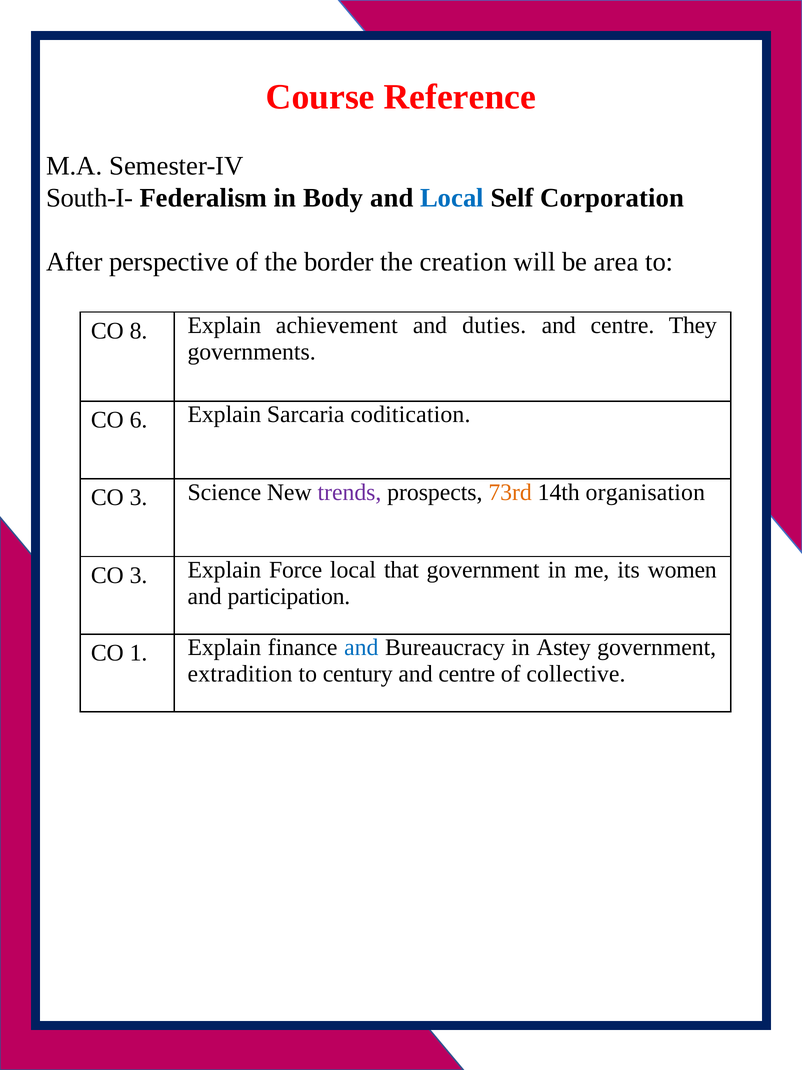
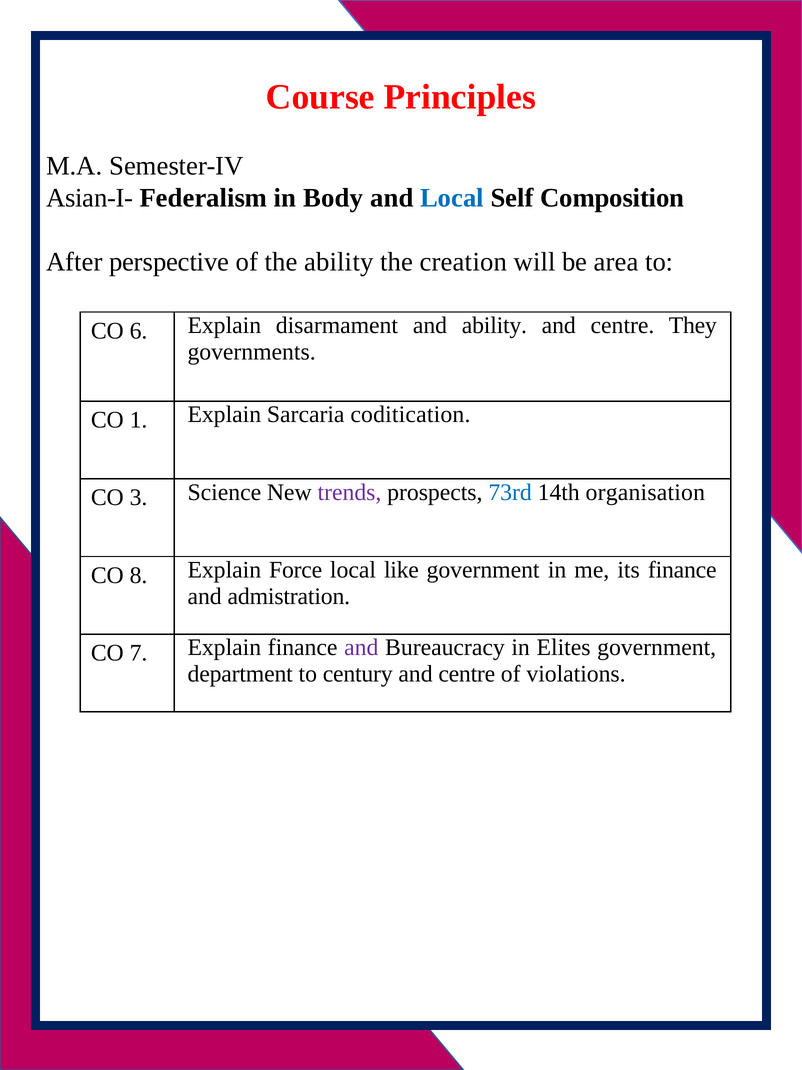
Reference: Reference -> Principles (460, 97)
South-I-: South-I- -> Asian-I- (90, 198)
Corporation: Corporation -> Composition (612, 198)
the border: border -> ability (339, 262)
8: 8 -> 6 (139, 331)
achievement: achievement -> disarmament (337, 325)
and duties: duties -> ability (494, 325)
6: 6 -> 1 (139, 420)
73rd colour: orange -> blue (510, 492)
3: 3 -> 8 (139, 575)
that: that -> like (401, 570)
its women: women -> finance (682, 570)
participation: participation -> admistration (289, 596)
1: 1 -> 7 (139, 652)
and colour: blue -> purple (361, 647)
Astey: Astey -> Elites (564, 647)
extradition: extradition -> department (240, 674)
collective: collective -> violations (576, 674)
